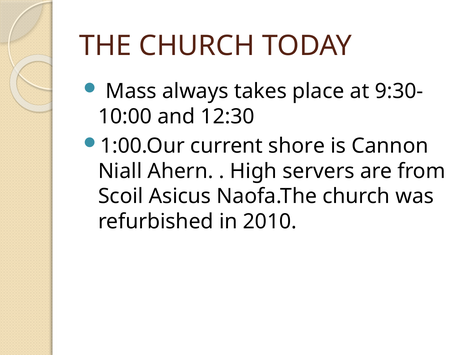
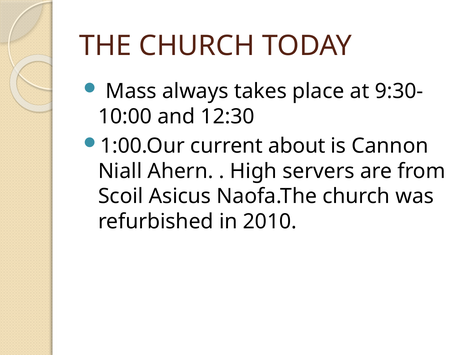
shore: shore -> about (297, 146)
